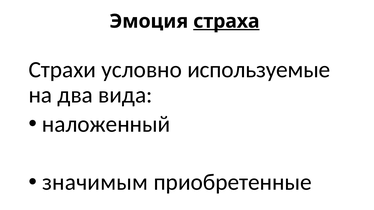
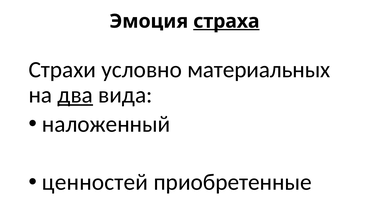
используемые: используемые -> материальных (259, 70)
два underline: none -> present (75, 95)
значимым: значимым -> ценностей (95, 183)
